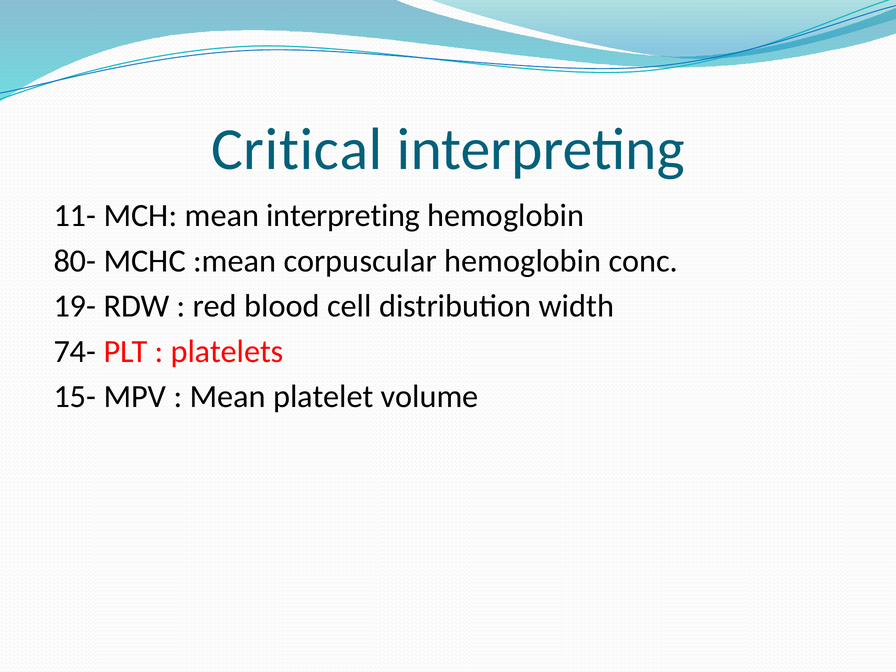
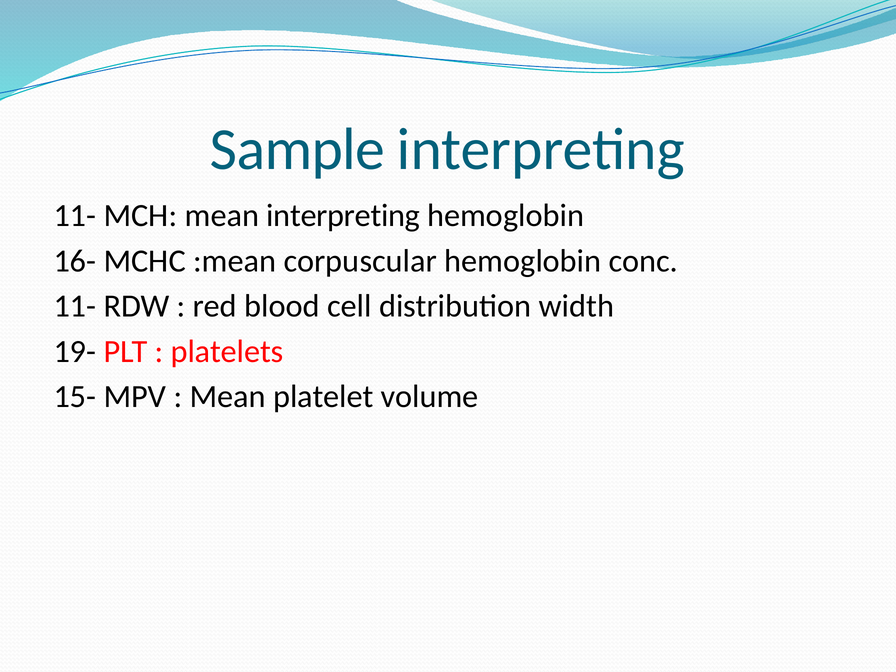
Critical: Critical -> Sample (297, 149)
80-: 80- -> 16- (75, 261)
19-: 19- -> 11- (75, 306)
74-: 74- -> 19- (75, 351)
